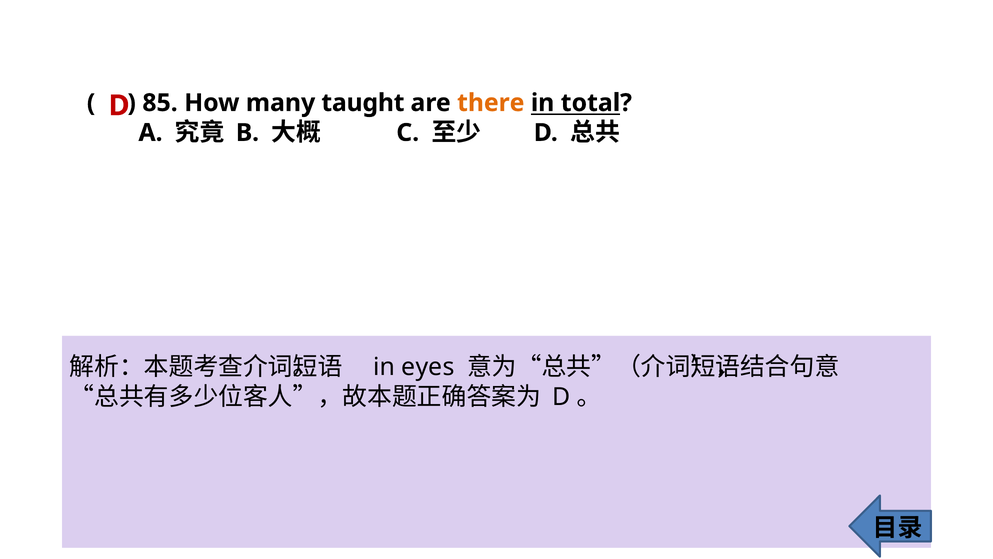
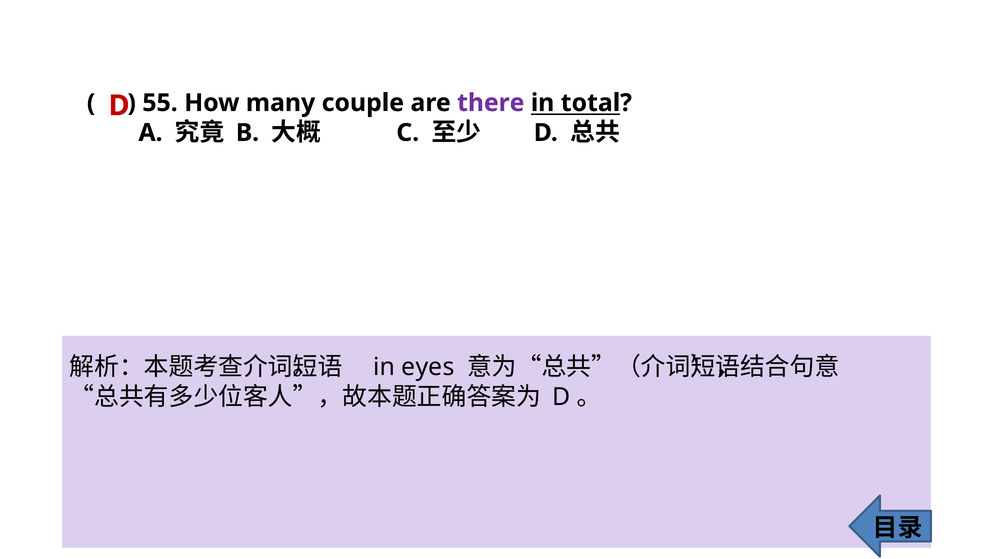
85: 85 -> 55 (160, 103)
taught: taught -> couple (363, 103)
there colour: orange -> purple (491, 103)
